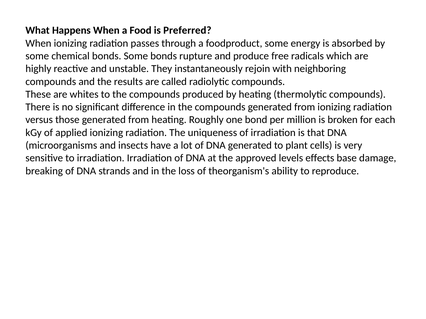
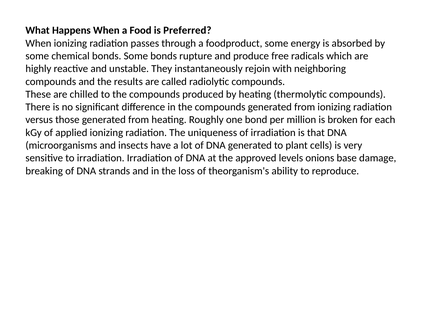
whites: whites -> chilled (84, 94)
effects: effects -> onions (320, 158)
